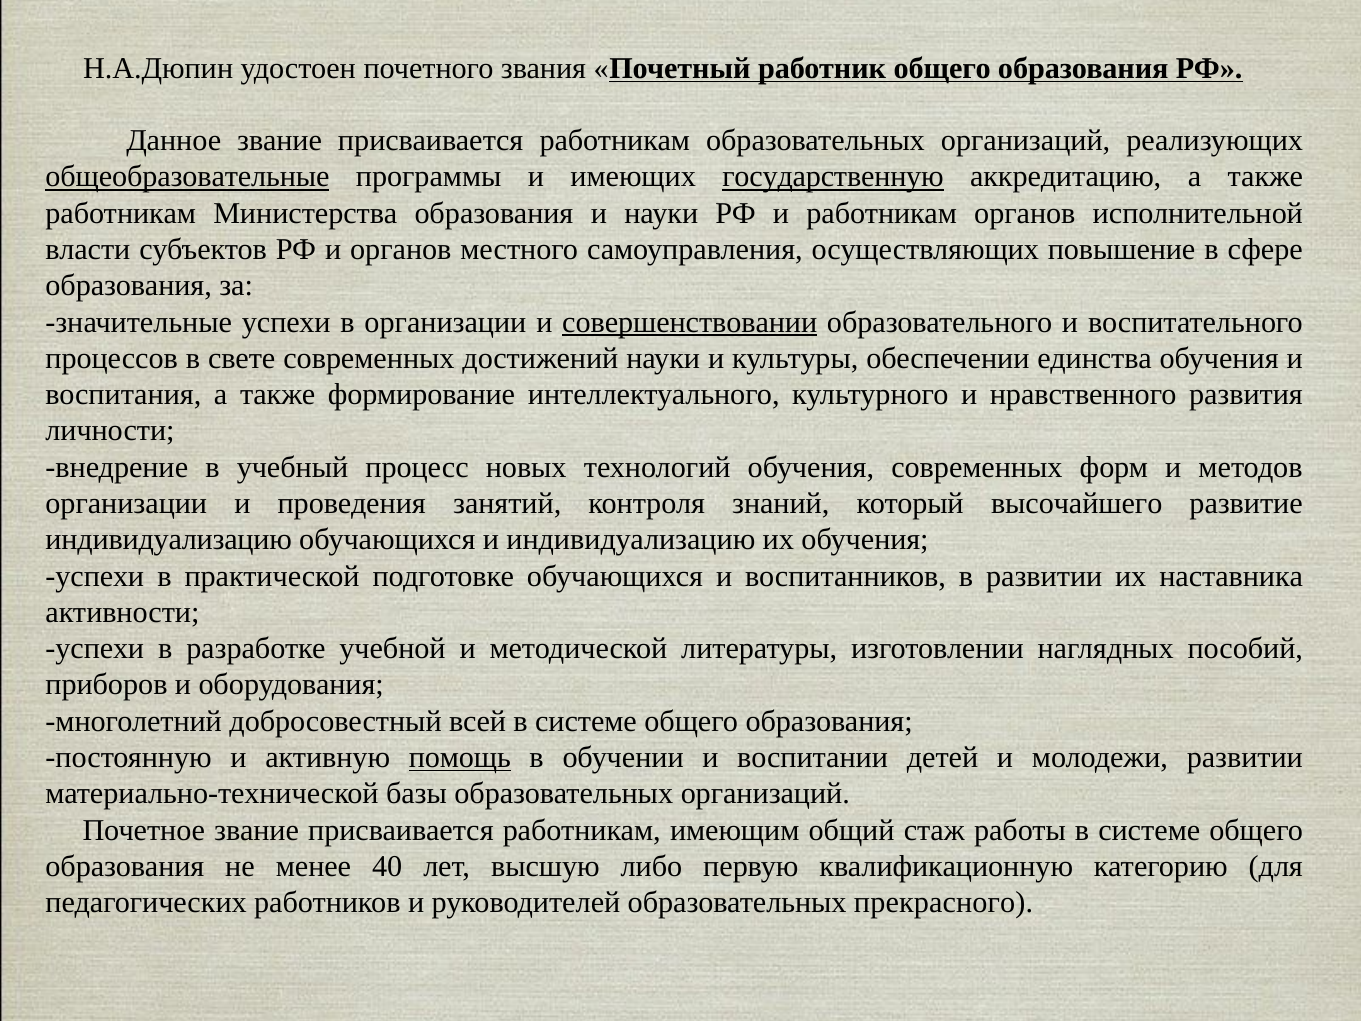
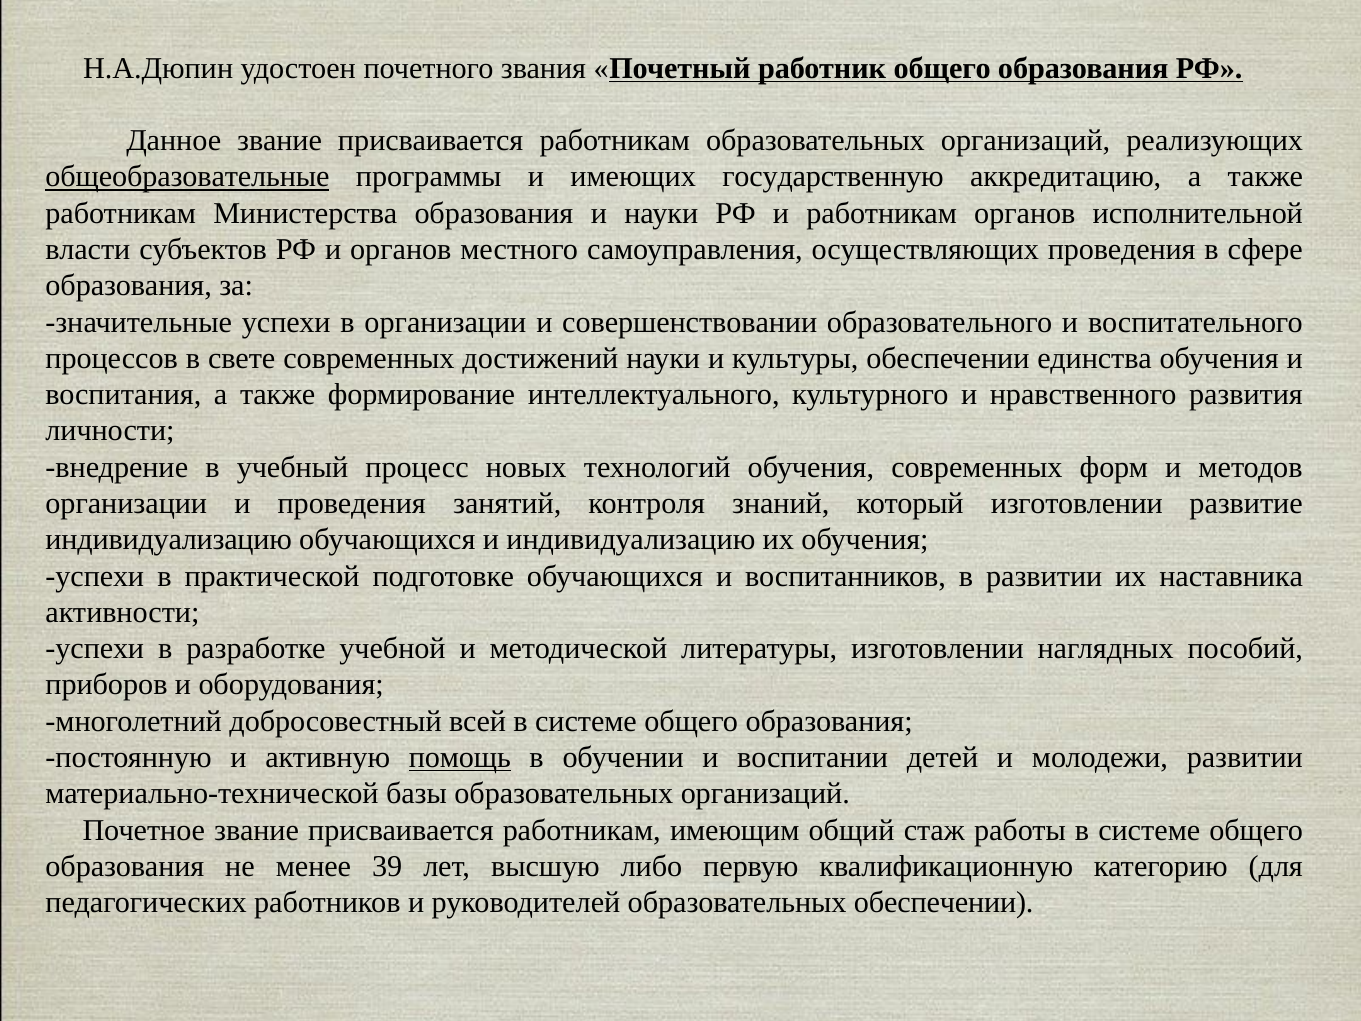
государственную underline: present -> none (833, 177)
осуществляющих повышение: повышение -> проведения (1122, 250)
совершенствовании underline: present -> none (690, 322)
который высочайшего: высочайшего -> изготовлении (1077, 503)
40: 40 -> 39 (387, 866)
образовательных прекрасного: прекрасного -> обеспечении (944, 902)
